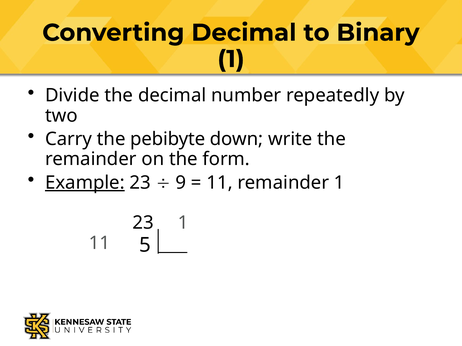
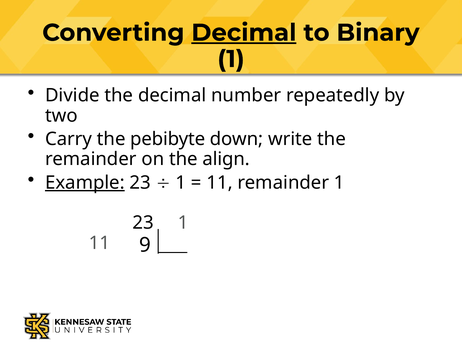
Decimal underline: none -> present (244, 33)
form: form -> align (226, 159)
9: 9 -> 1 (181, 183)
5: 5 -> 9 (145, 245)
